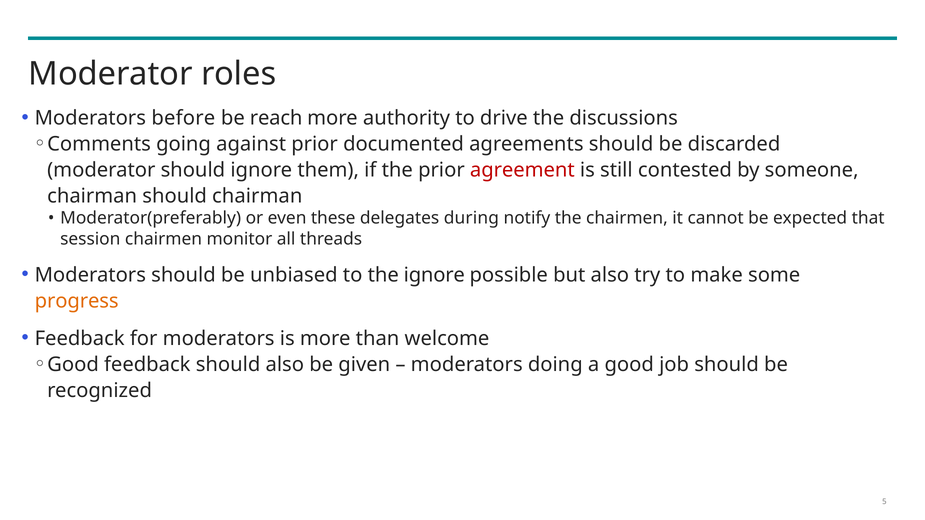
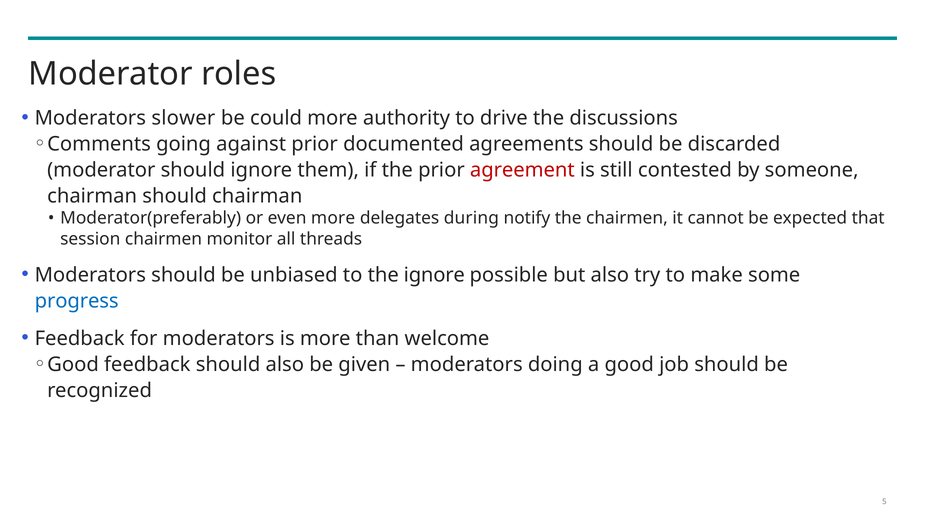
before: before -> slower (183, 118)
reach: reach -> could (276, 118)
even these: these -> more (333, 218)
progress colour: orange -> blue (77, 301)
